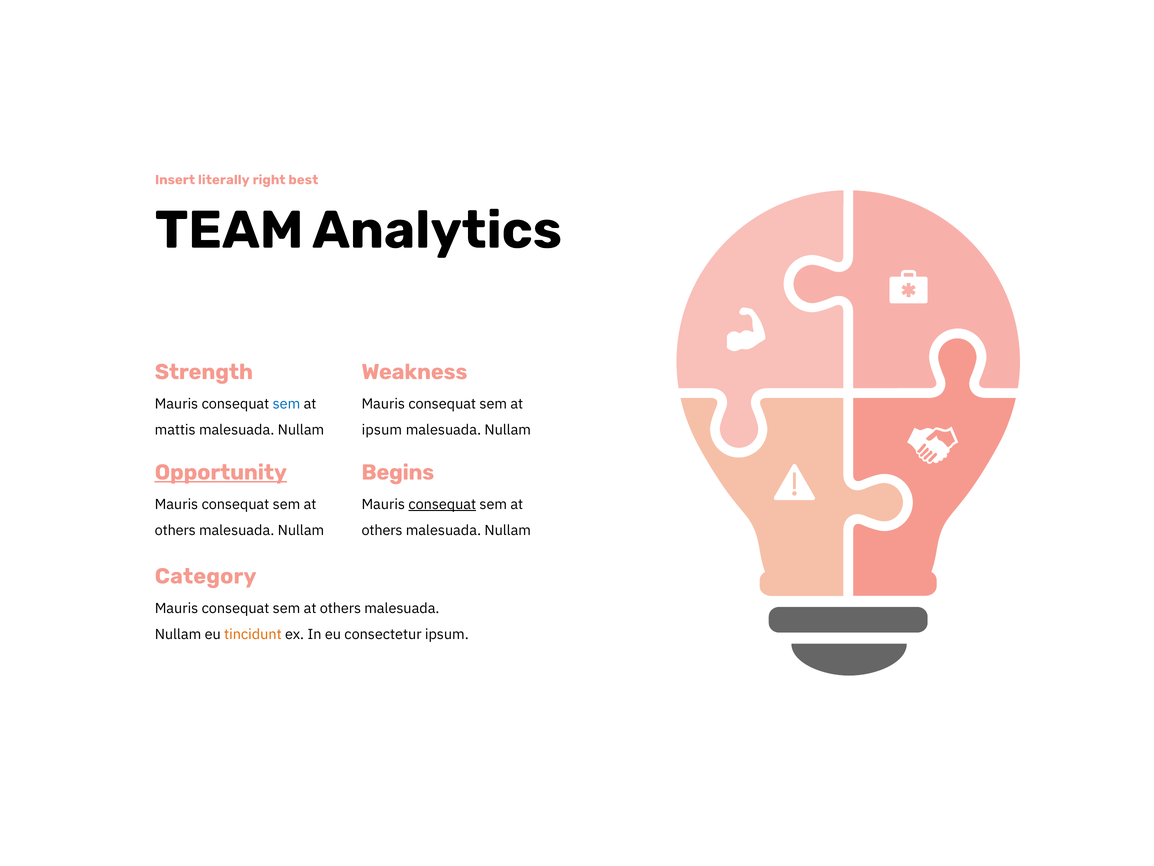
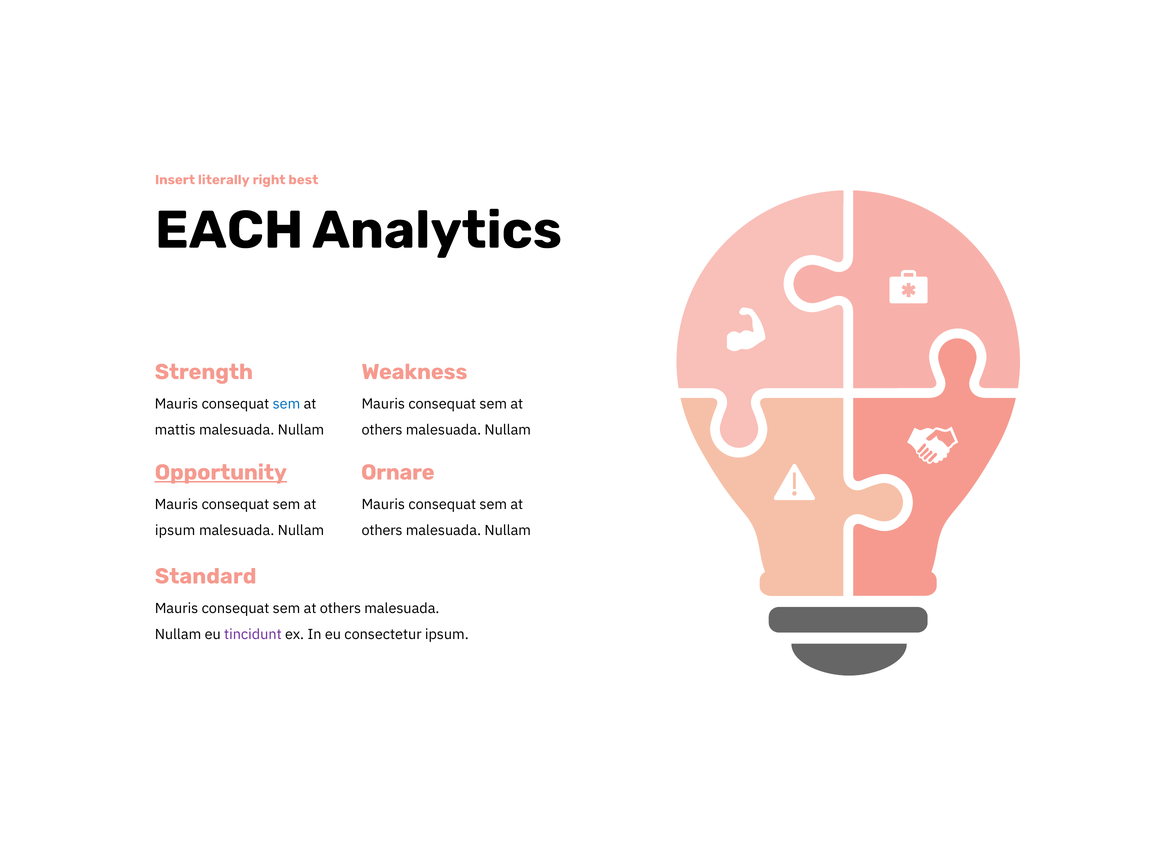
TEAM: TEAM -> EACH (229, 230)
ipsum: ipsum -> others (382, 430)
Begins: Begins -> Ornare (398, 472)
consequat underline: present -> none (442, 504)
others: others -> ipsum (175, 530)
Category: Category -> Standard (206, 576)
tincidunt colour: orange -> purple (253, 634)
